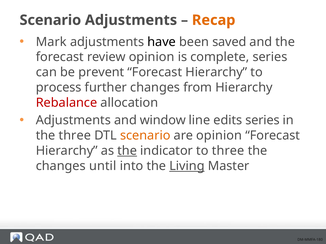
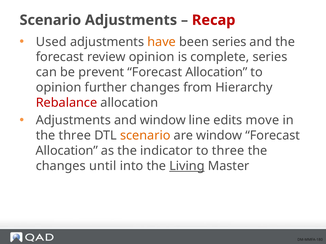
Recap colour: orange -> red (214, 20)
Mark: Mark -> Used (51, 42)
have colour: black -> orange (162, 42)
been saved: saved -> series (229, 42)
Hierarchy: Hierarchy -> Allocation (216, 72)
process: process -> opinion (59, 88)
edits series: series -> move (262, 121)
are opinion: opinion -> window (219, 136)
Hierarchy: Hierarchy -> Allocation (67, 151)
the underline: present -> none (127, 151)
